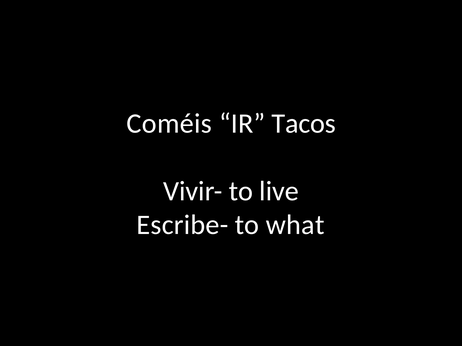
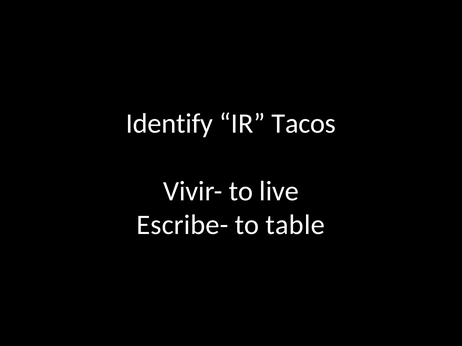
Coméis: Coméis -> Identify (169, 124)
what: what -> table (295, 225)
